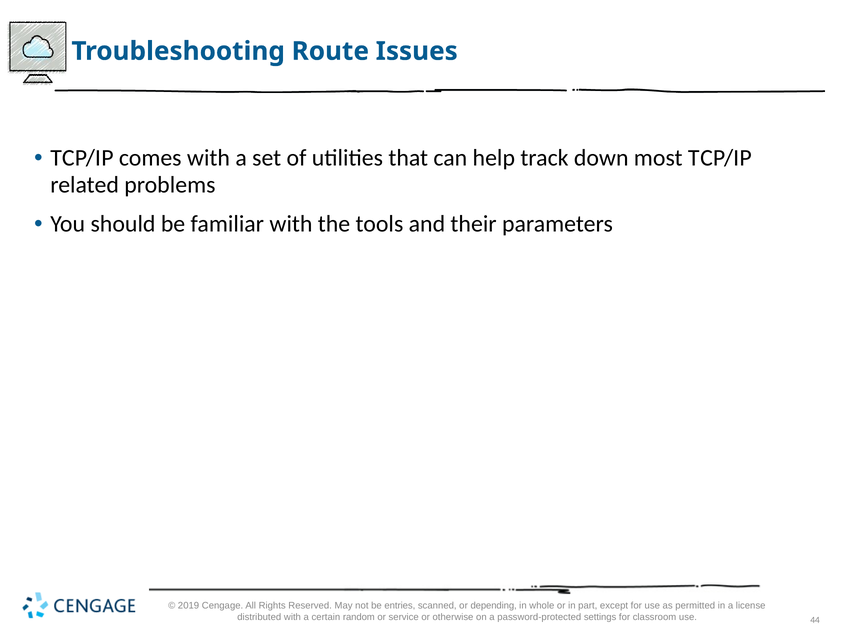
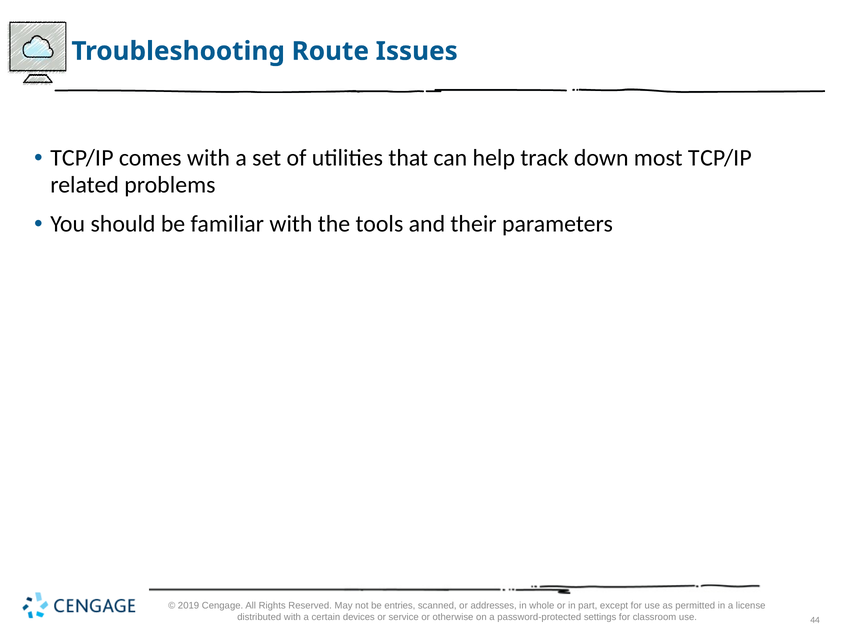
depending: depending -> addresses (494, 606)
random: random -> devices (359, 618)
